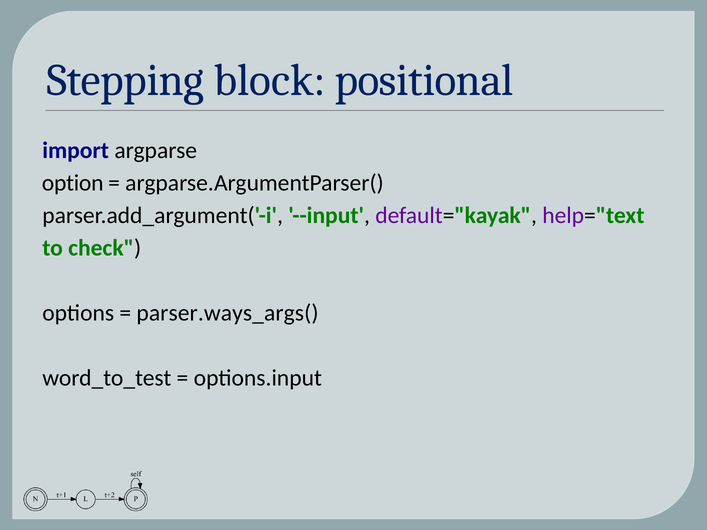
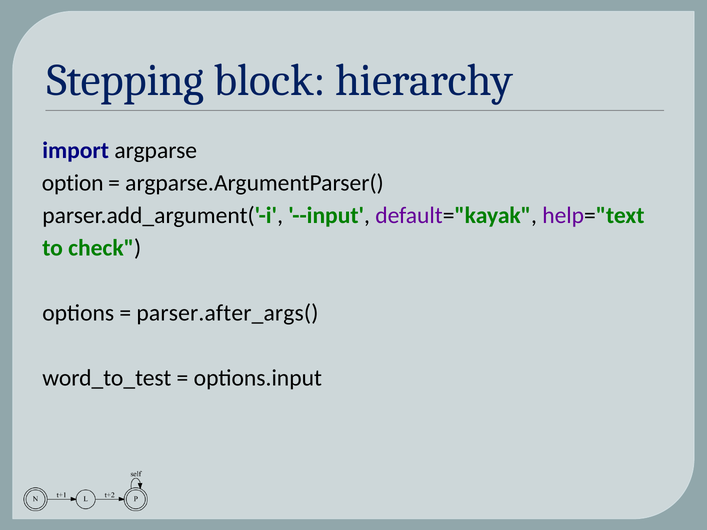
positional: positional -> hierarchy (424, 81)
parser.ways_args(: parser.ways_args( -> parser.after_args( (227, 313)
